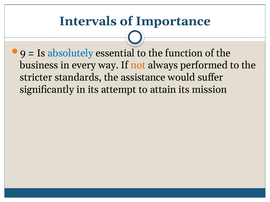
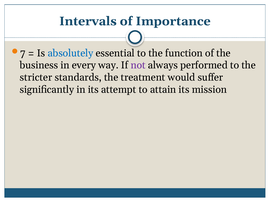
9: 9 -> 7 (23, 53)
not colour: orange -> purple (138, 65)
assistance: assistance -> treatment (143, 78)
